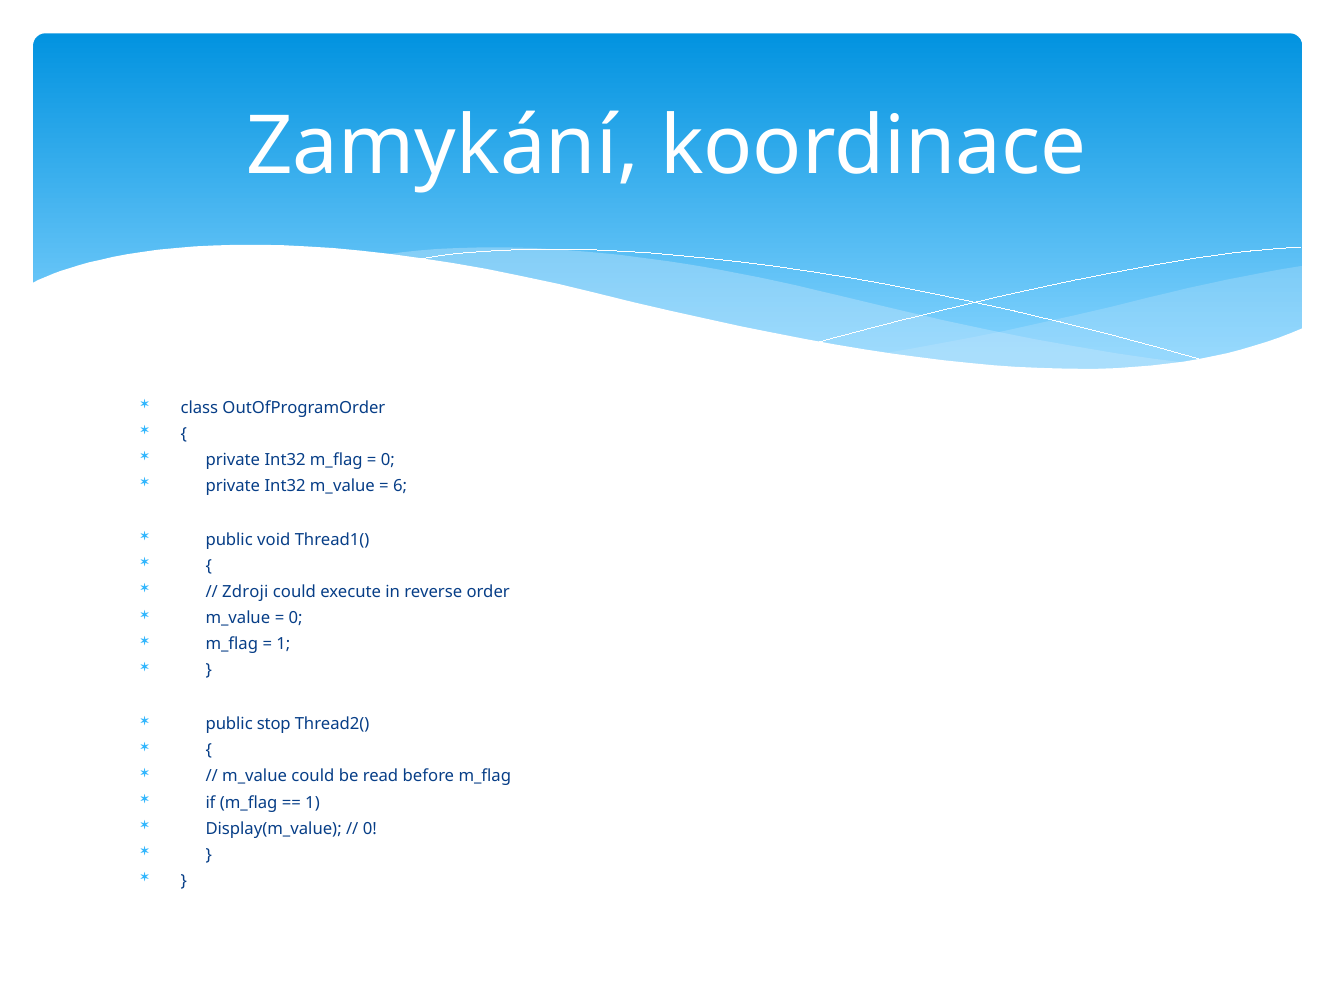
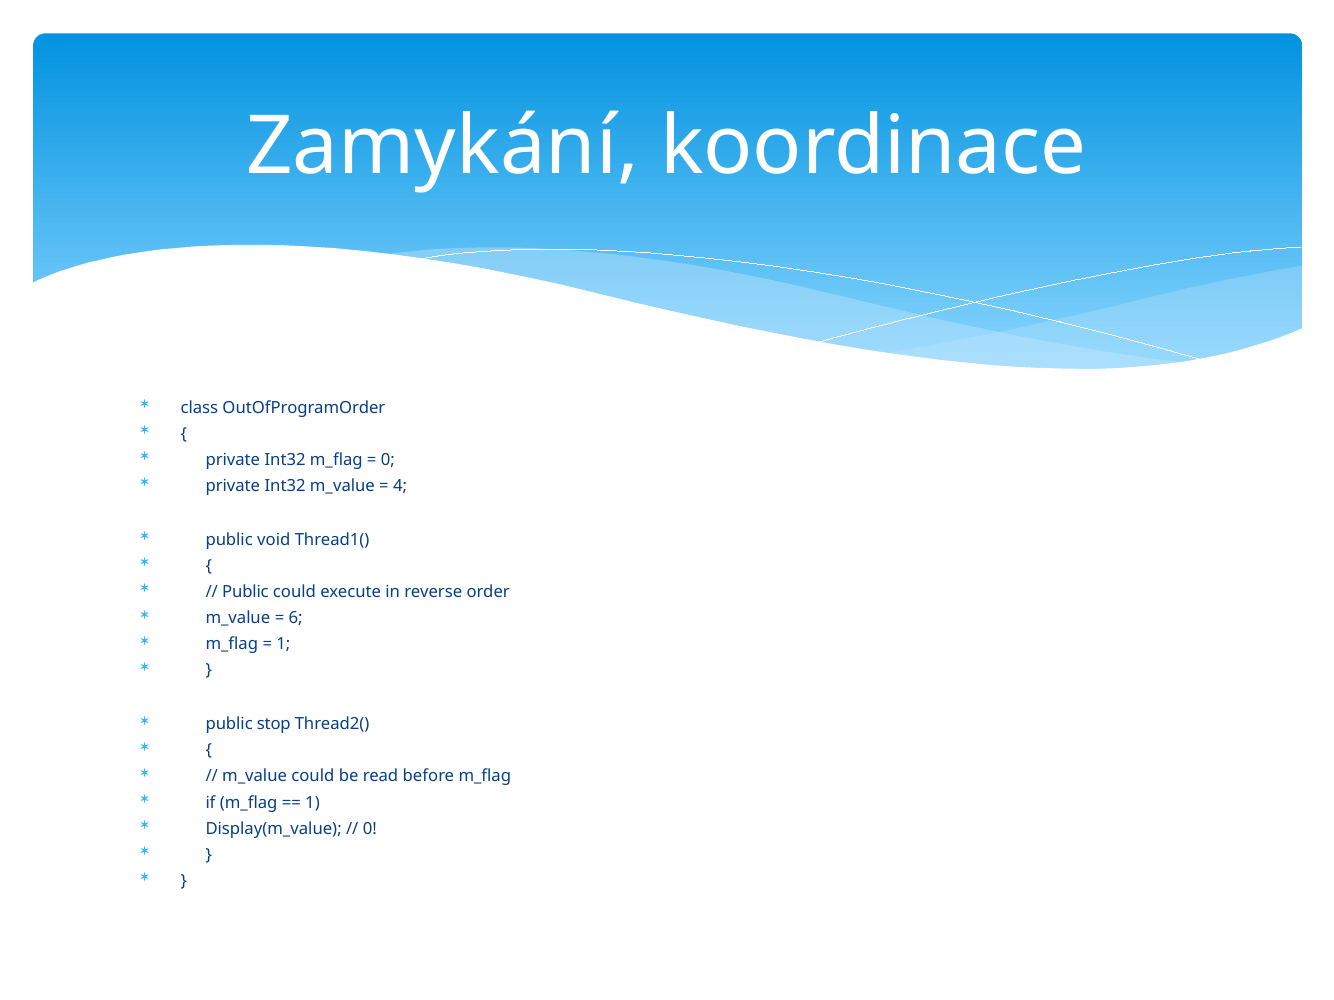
6: 6 -> 4 (400, 486)
Zdroji: Zdroji -> Public (245, 593)
0: 0 -> 6 (296, 619)
